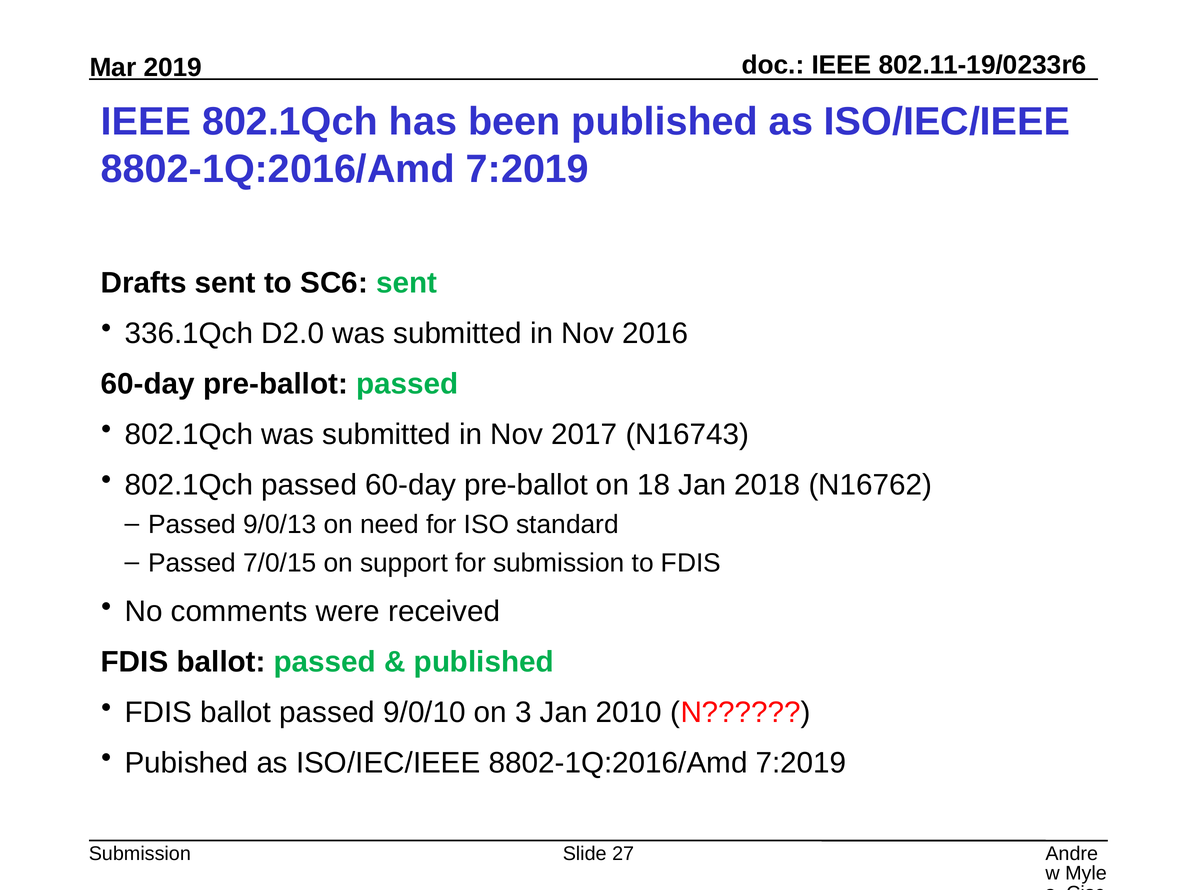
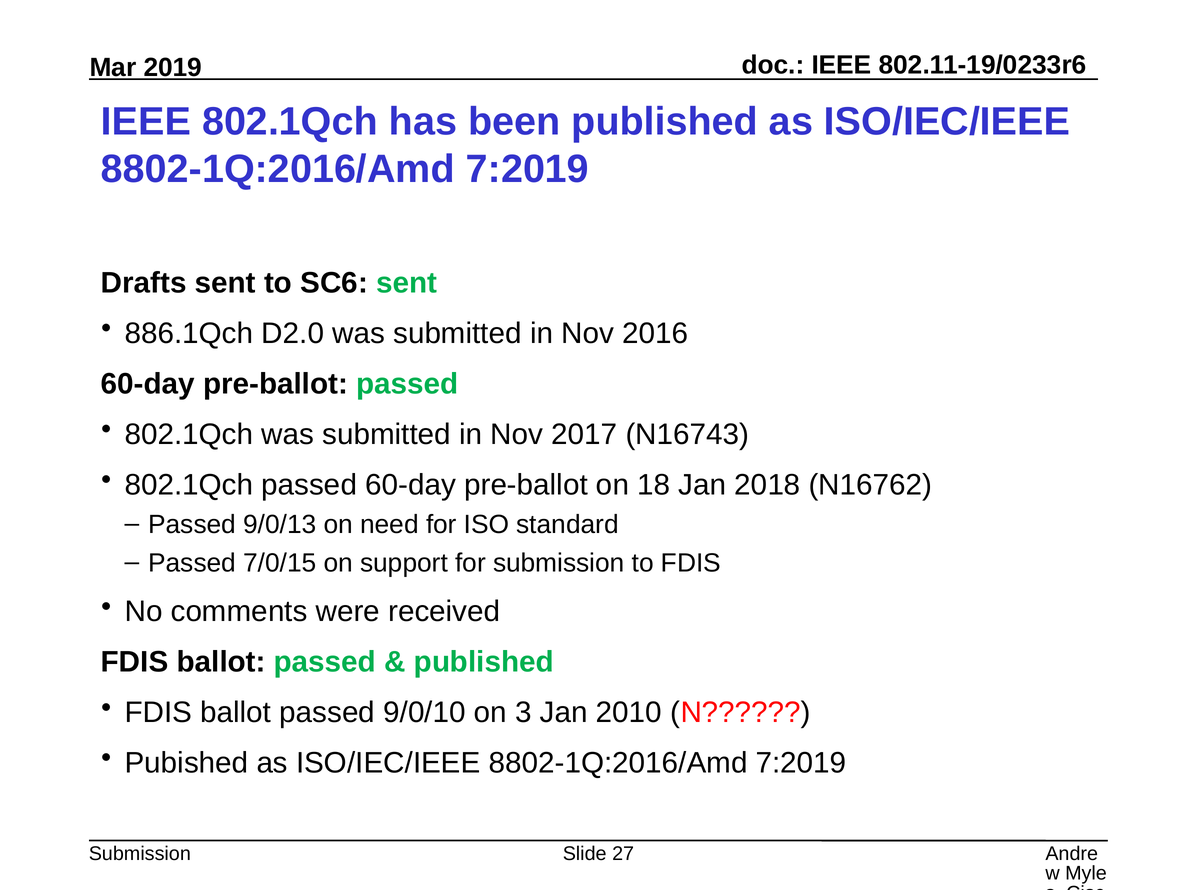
336.1Qch: 336.1Qch -> 886.1Qch (189, 334)
